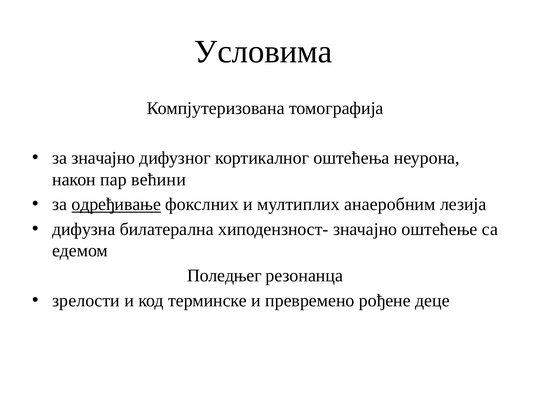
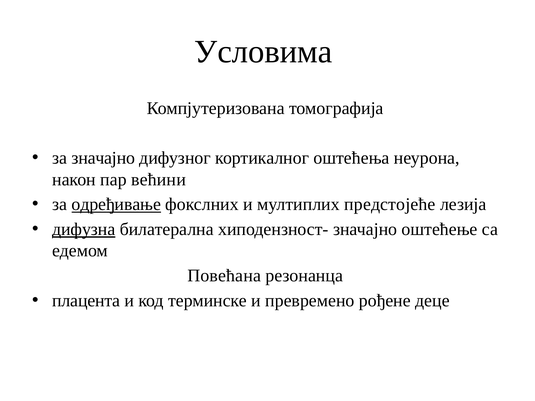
анаеробним: анаеробним -> предстојеће (390, 205)
дифузна underline: none -> present (84, 229)
Поледњег: Поледњег -> Повећана (224, 276)
зрелости: зрелости -> плацента (86, 301)
